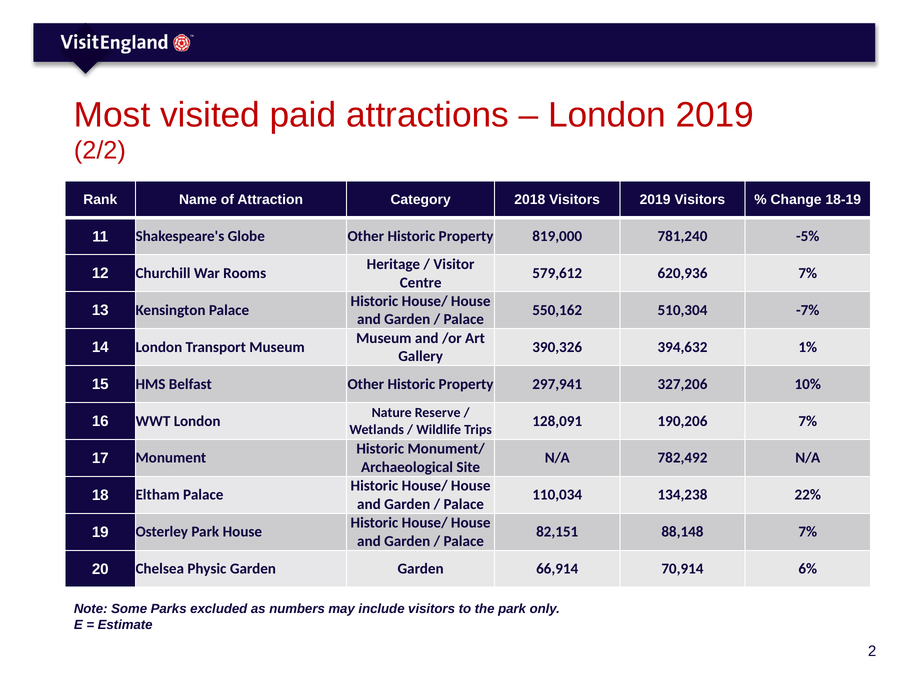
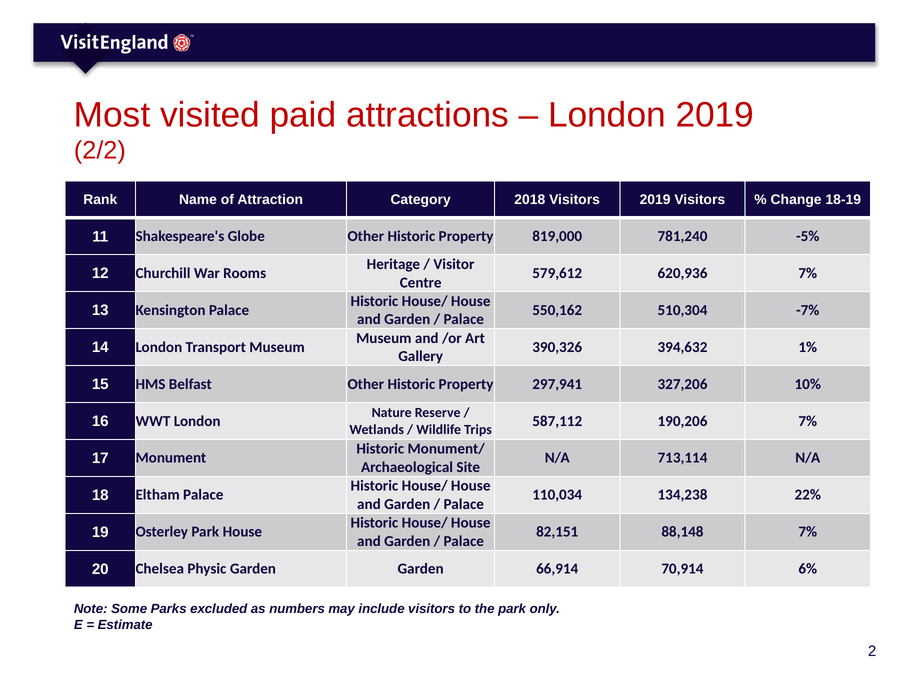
128,091: 128,091 -> 587,112 (557, 421)
782,492: 782,492 -> 713,114 (683, 458)
